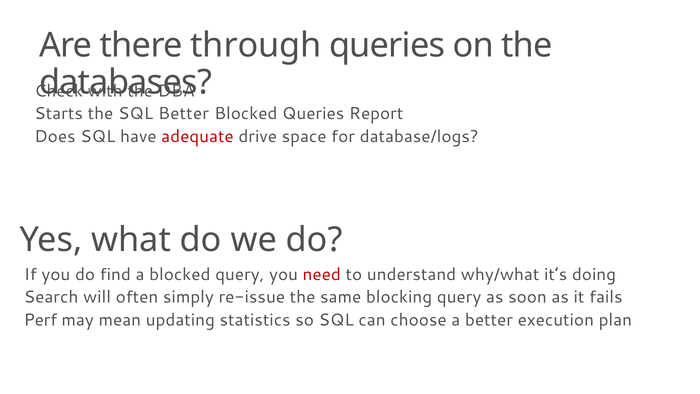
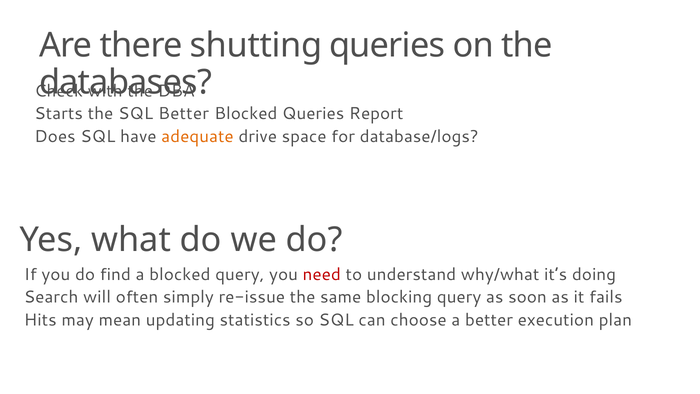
through: through -> shutting (256, 45)
adequate colour: red -> orange (197, 137)
Perf: Perf -> Hits (40, 320)
